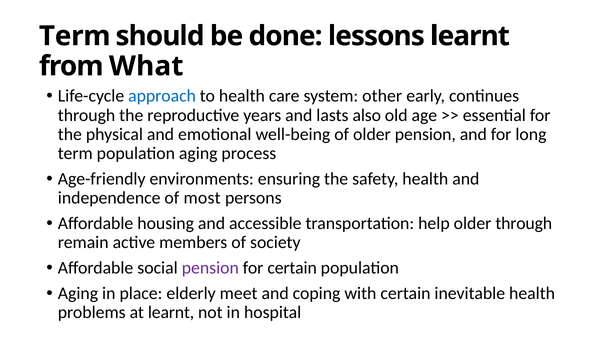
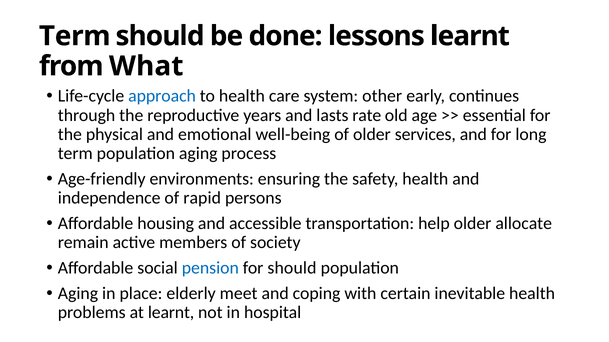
also: also -> rate (367, 115)
older pension: pension -> services (425, 134)
most: most -> rapid (202, 198)
older through: through -> allocate (524, 224)
pension colour: purple -> blue (210, 268)
for certain: certain -> should (292, 268)
